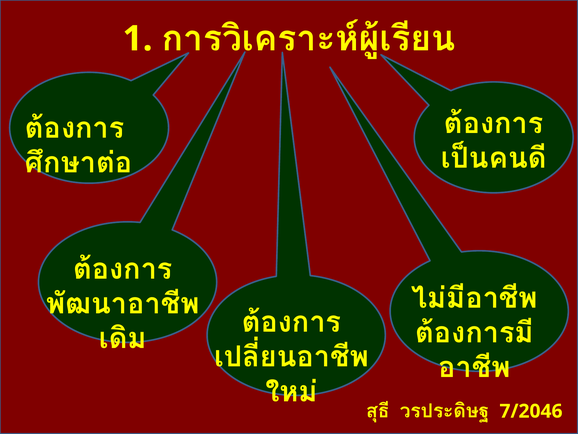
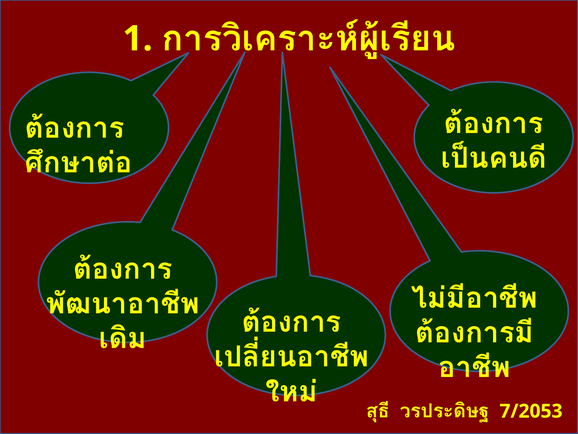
7/2046: 7/2046 -> 7/2053 (531, 411)
